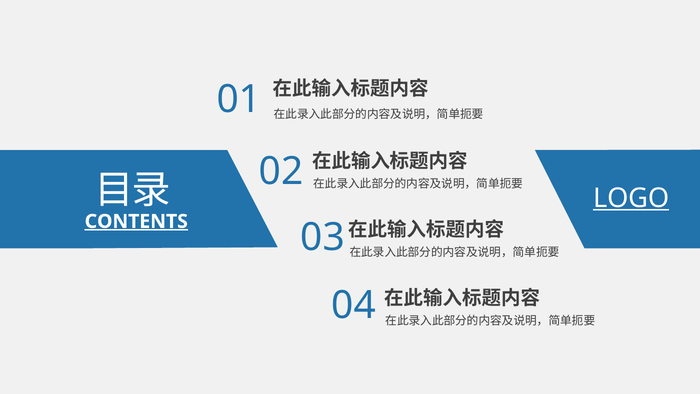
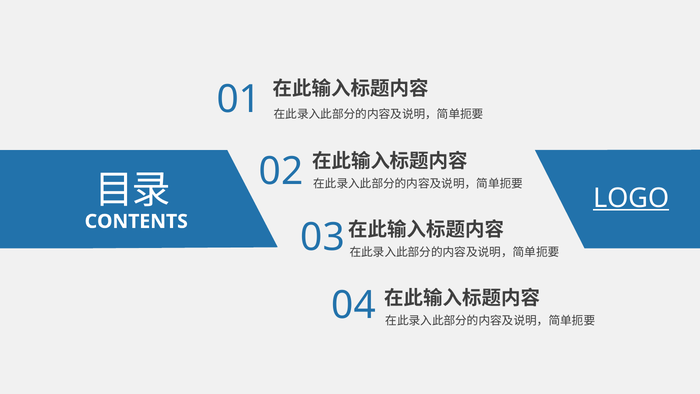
CONTENTS underline: present -> none (136, 221)
